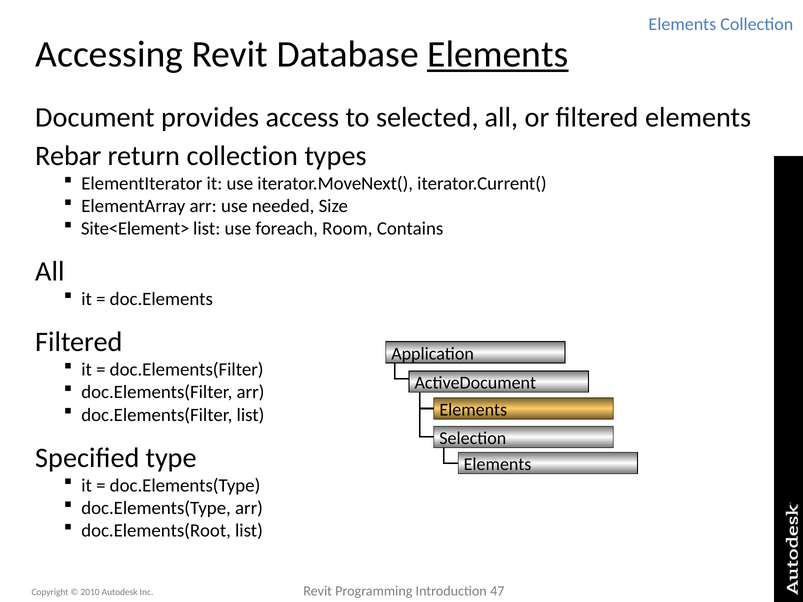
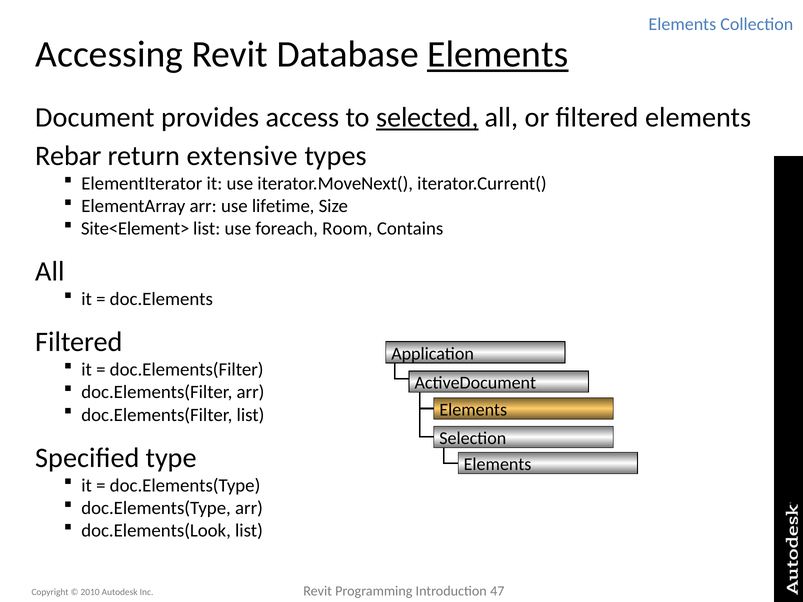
selected underline: none -> present (427, 117)
return collection: collection -> extensive (242, 156)
needed: needed -> lifetime (283, 206)
doc.Elements(Root: doc.Elements(Root -> doc.Elements(Look (156, 531)
